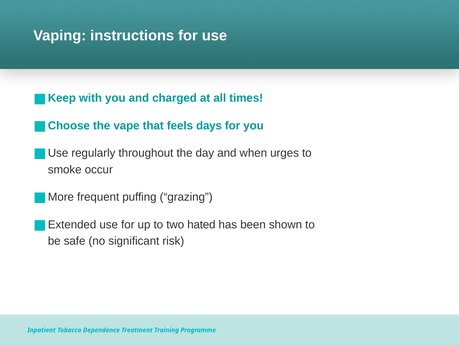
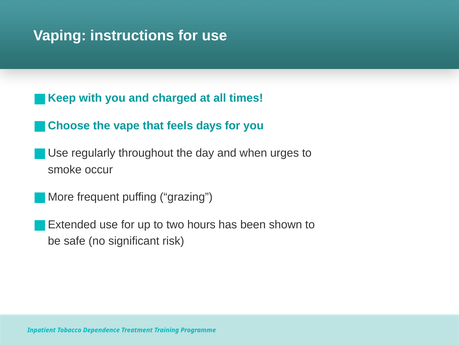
hated: hated -> hours (201, 224)
